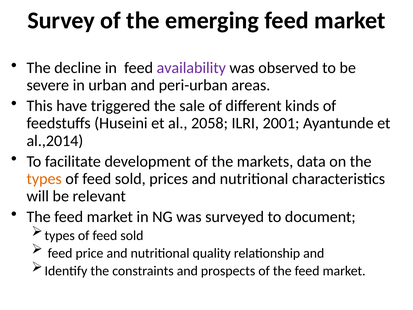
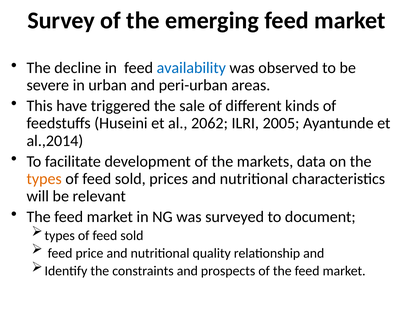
availability colour: purple -> blue (191, 68)
2058: 2058 -> 2062 (209, 123)
2001: 2001 -> 2005 (281, 123)
